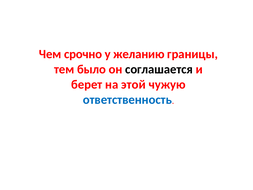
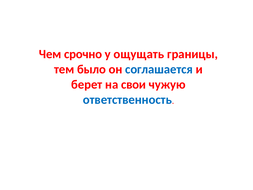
желанию: желанию -> ощущать (139, 54)
соглашается colour: black -> blue (159, 69)
этой: этой -> свои (134, 84)
